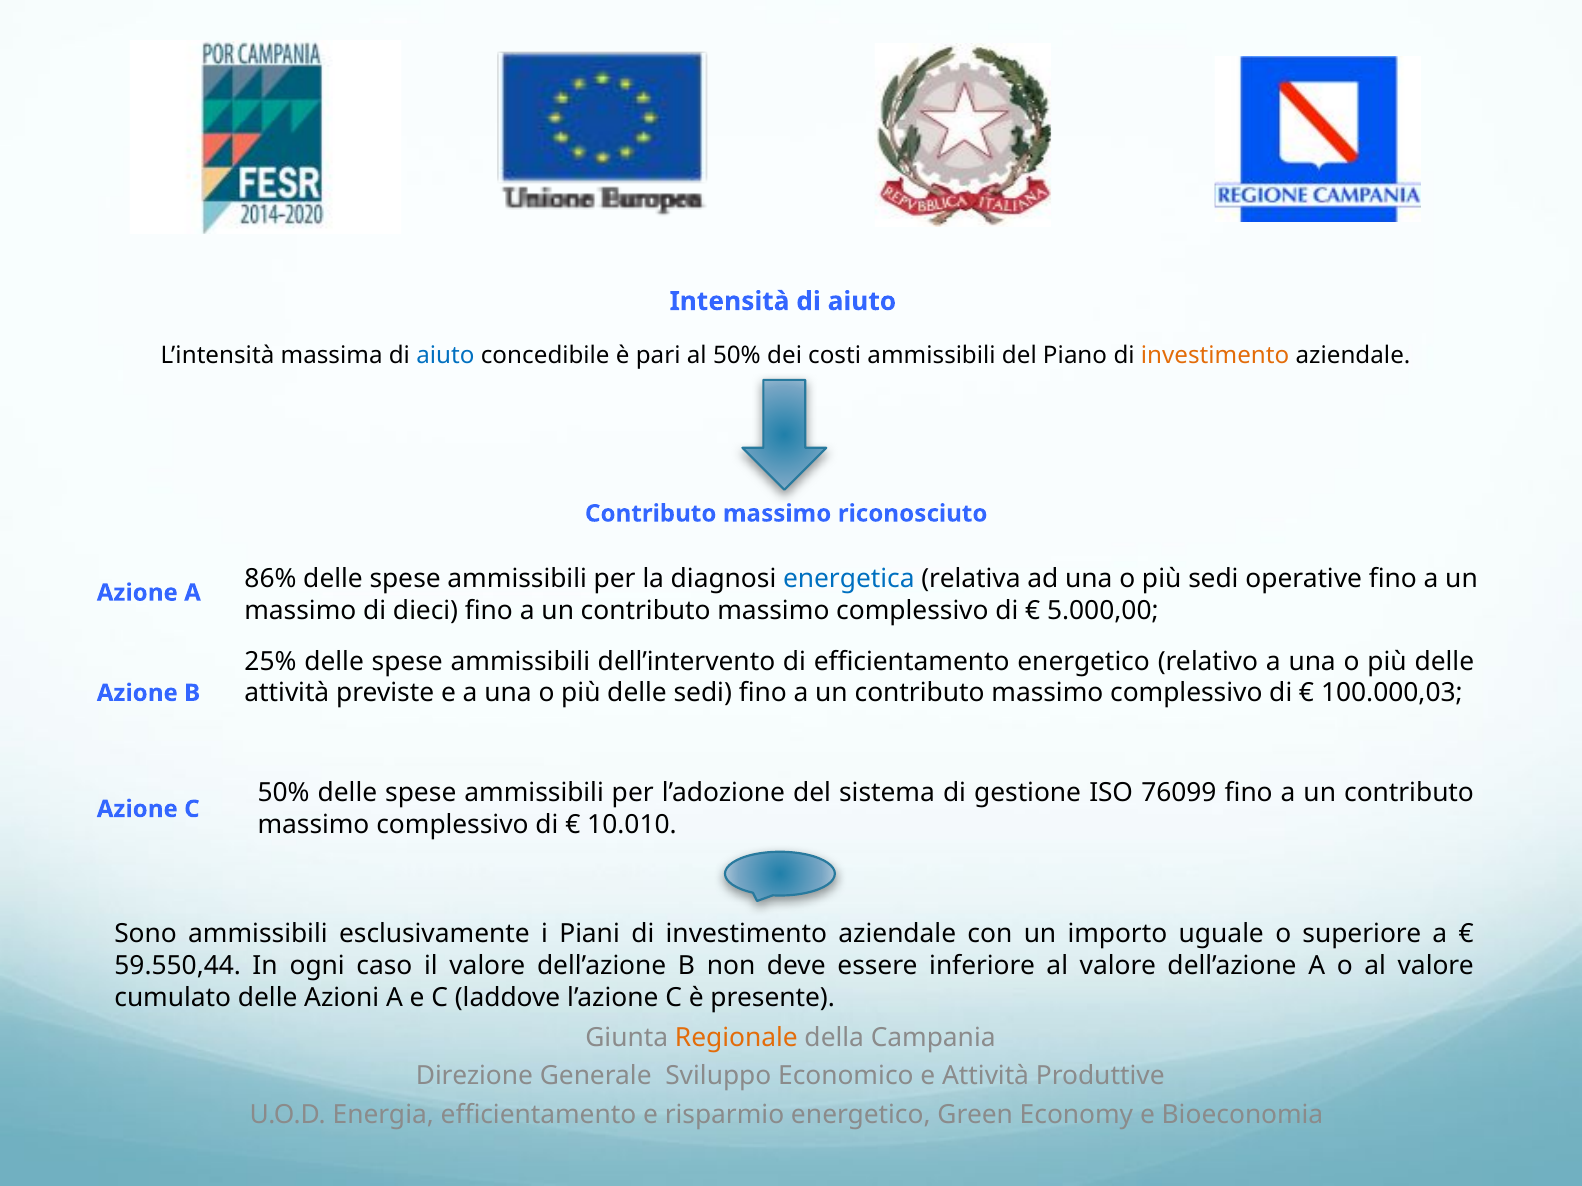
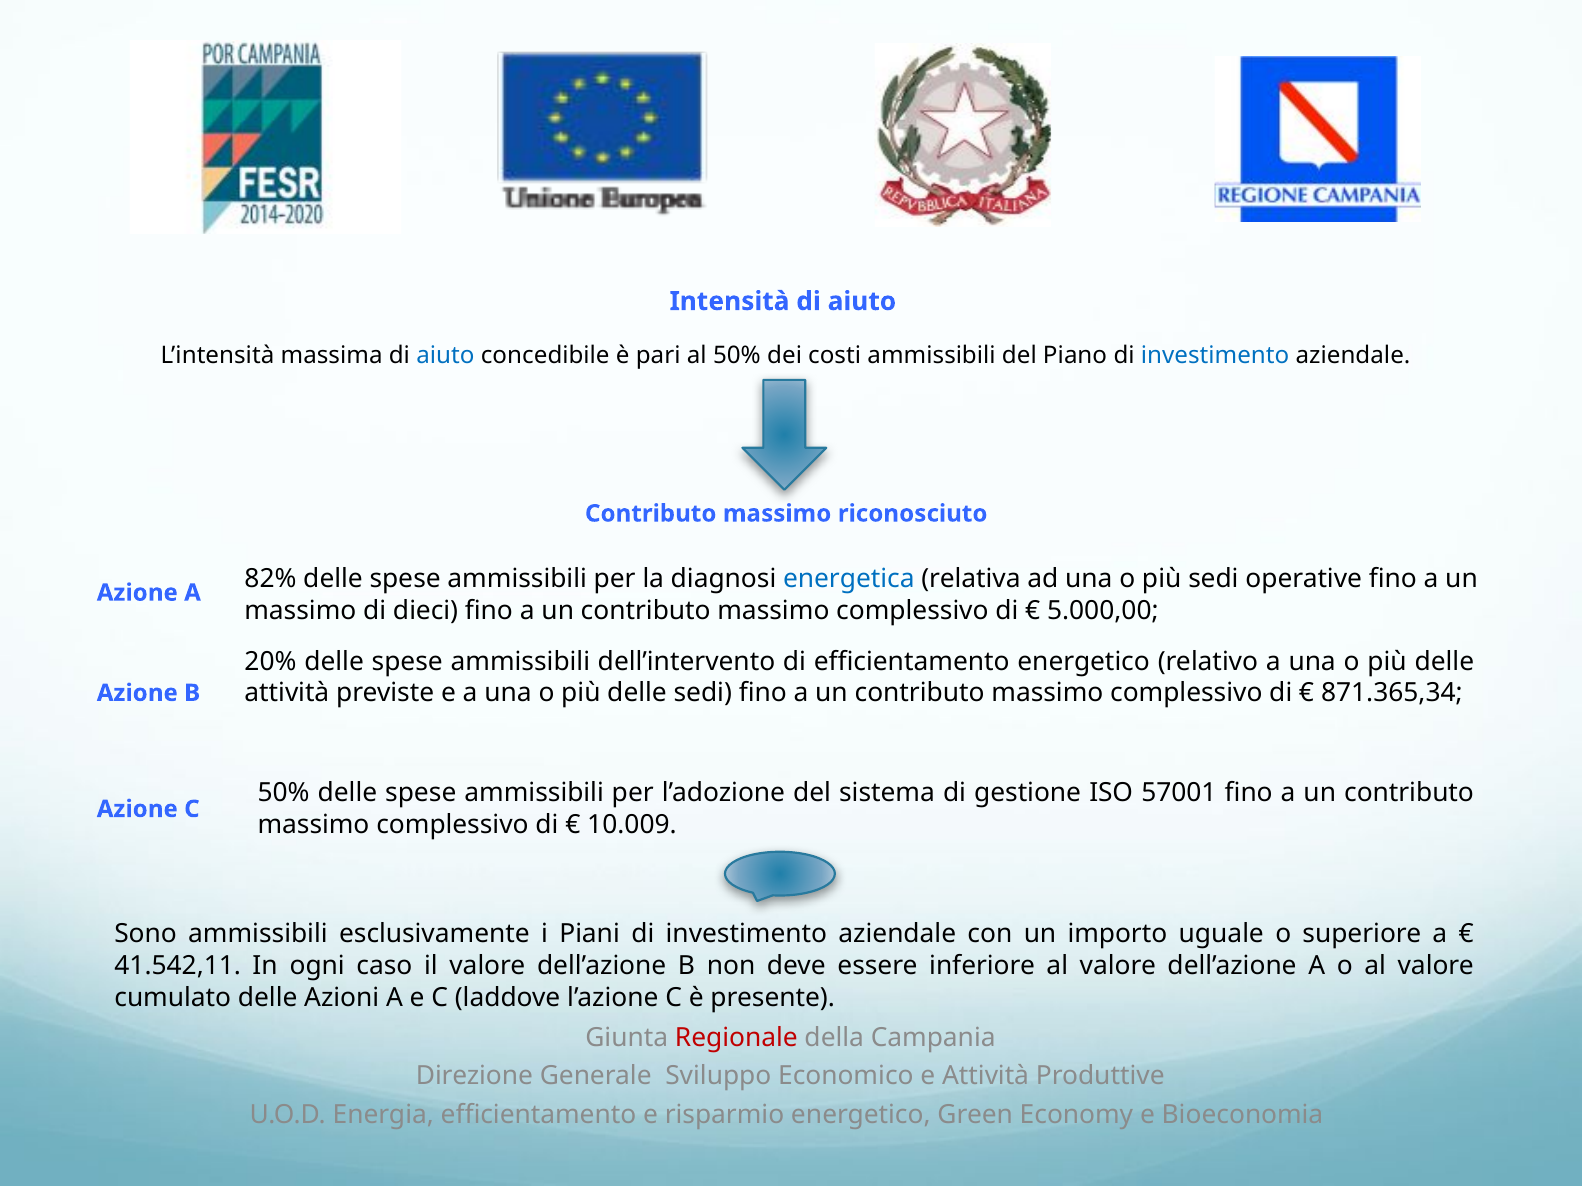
investimento colour: orange -> blue (1215, 355)
86%: 86% -> 82% (270, 579)
25%: 25% -> 20% (270, 662)
100.000,03: 100.000,03 -> 871.365,34 (1392, 693)
76099: 76099 -> 57001 (1179, 793)
10.010: 10.010 -> 10.009 (632, 825)
59.550,44: 59.550,44 -> 41.542,11 (178, 966)
Regionale colour: orange -> red (736, 1038)
